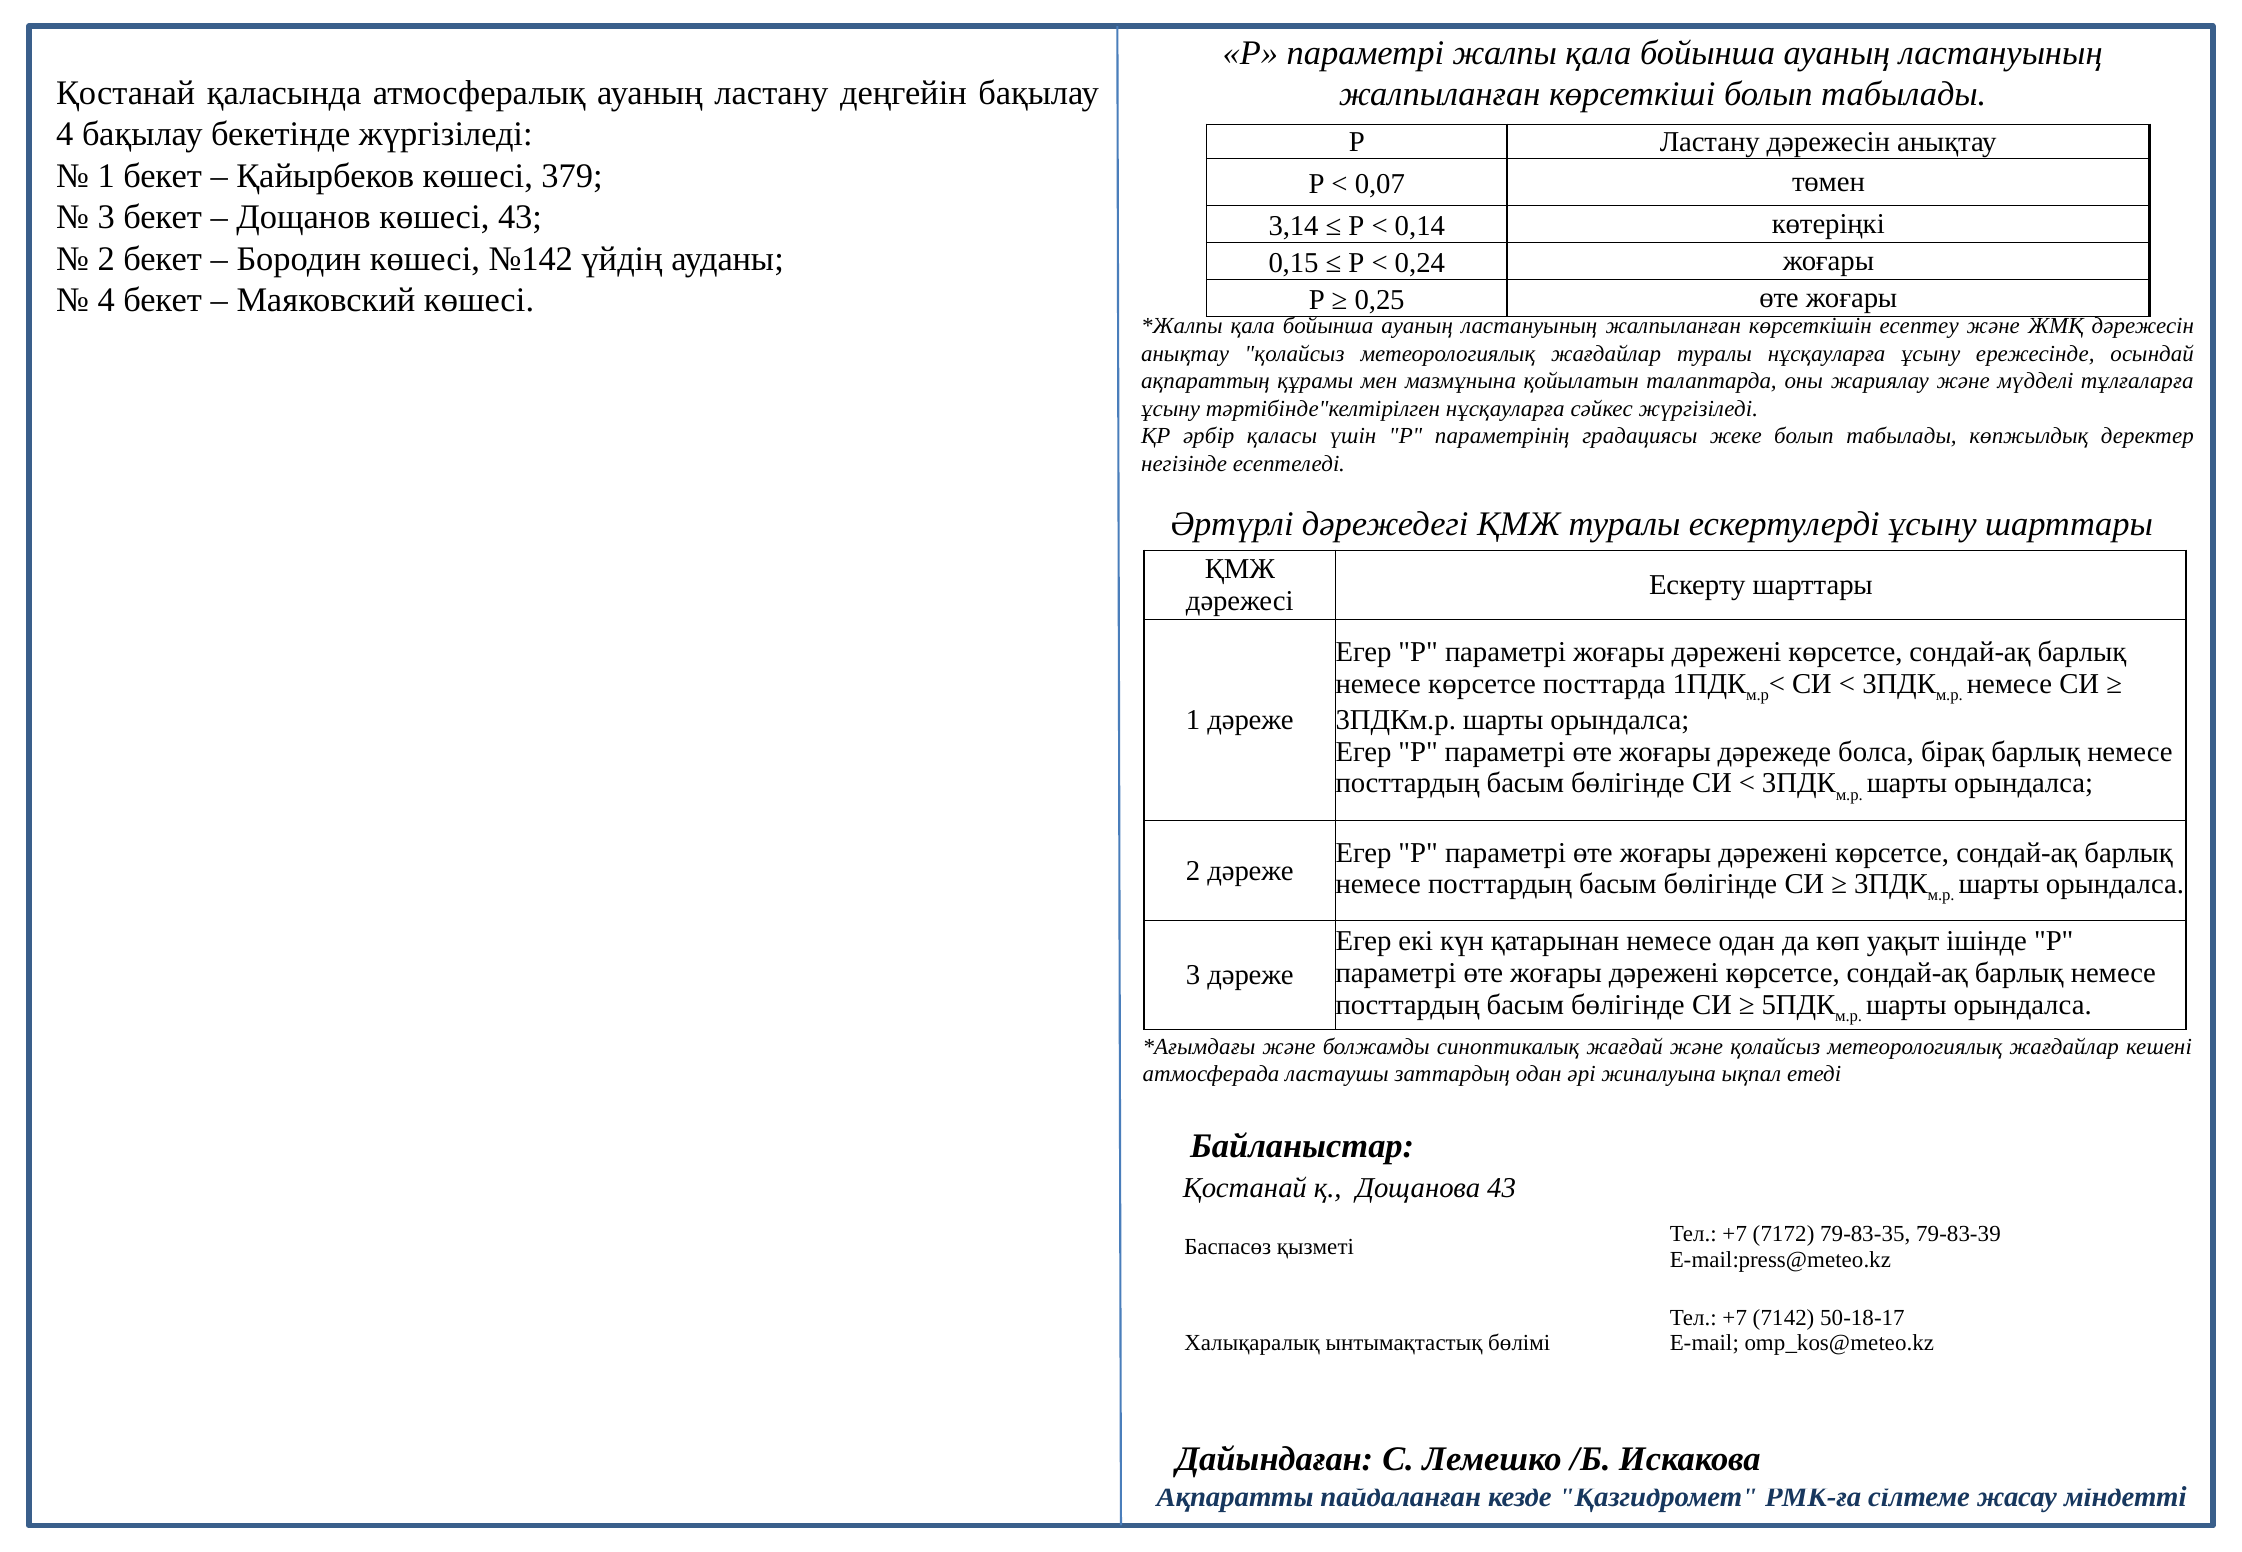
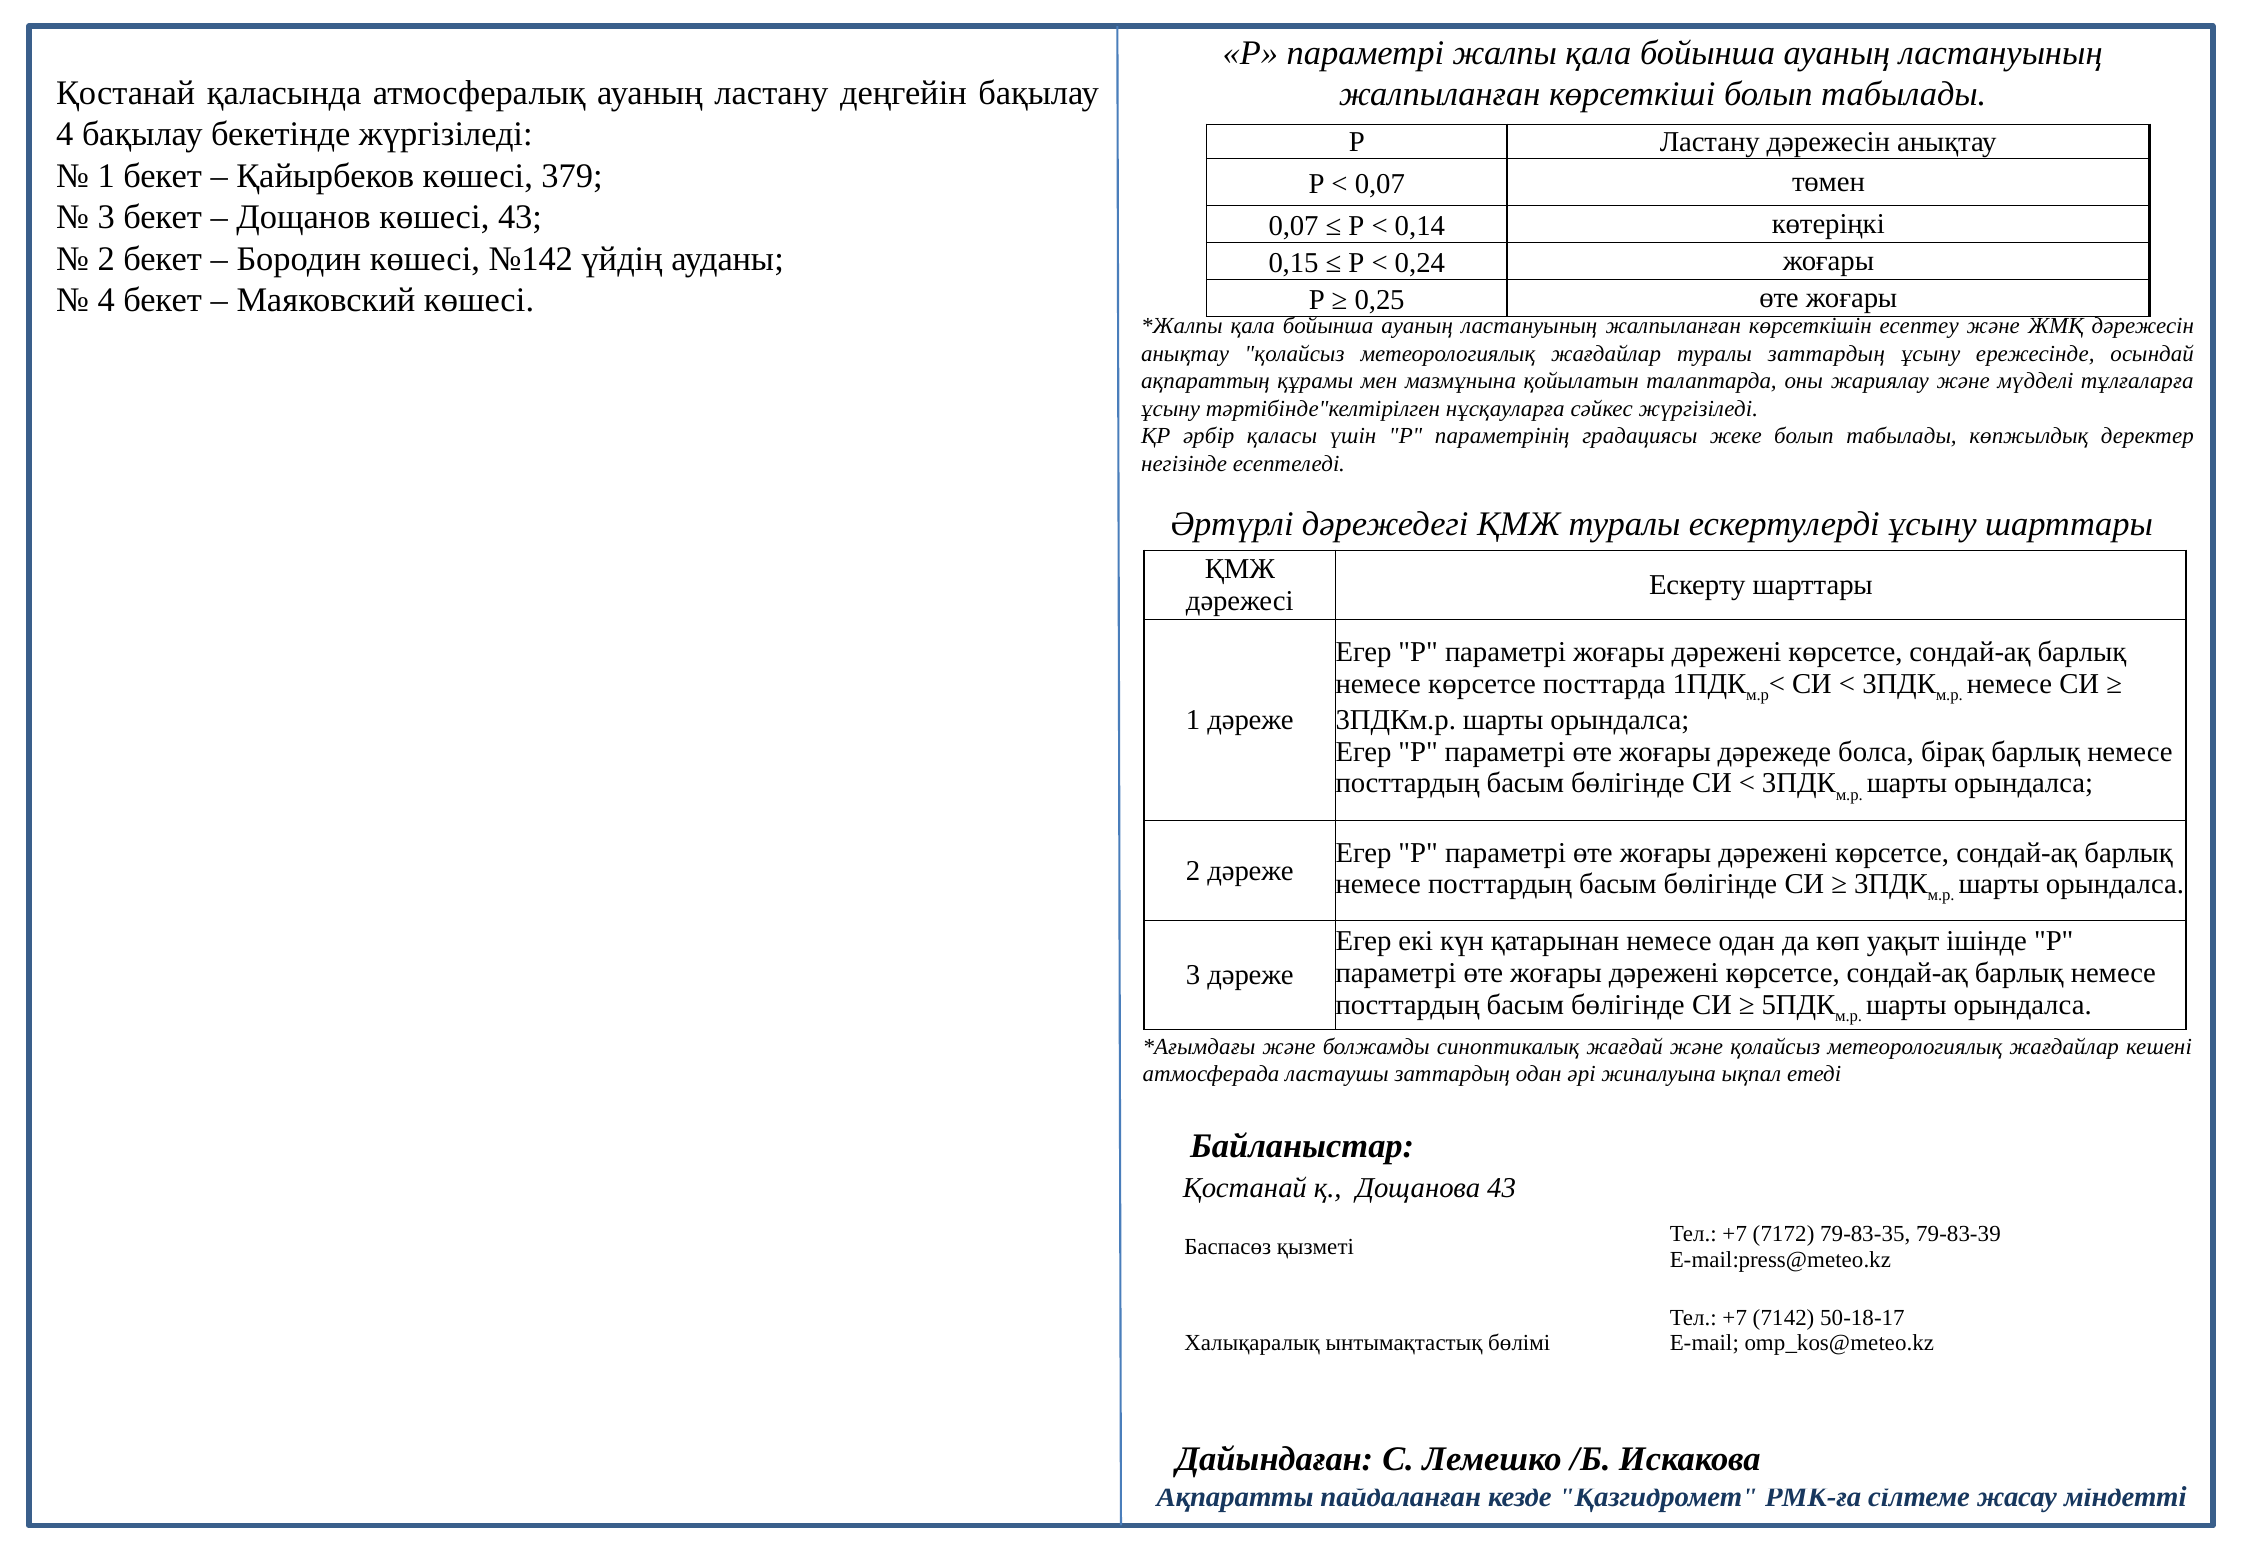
3,14: 3,14 -> 0,07 (1294, 226)
туралы нұсқауларға: нұсқауларға -> заттардың (1826, 354)
